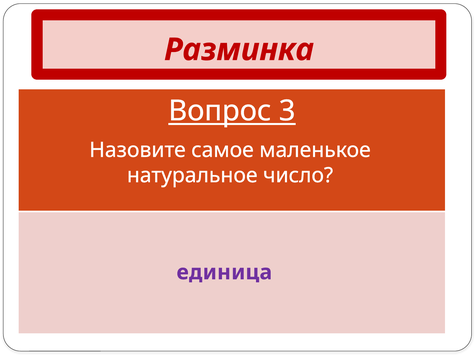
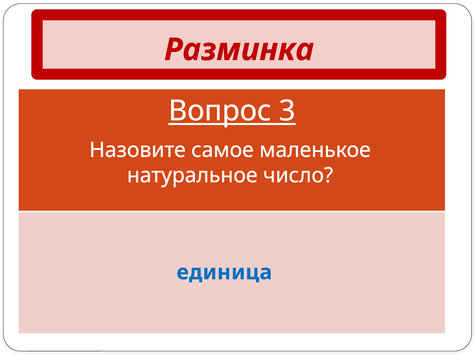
единица colour: purple -> blue (224, 273)
